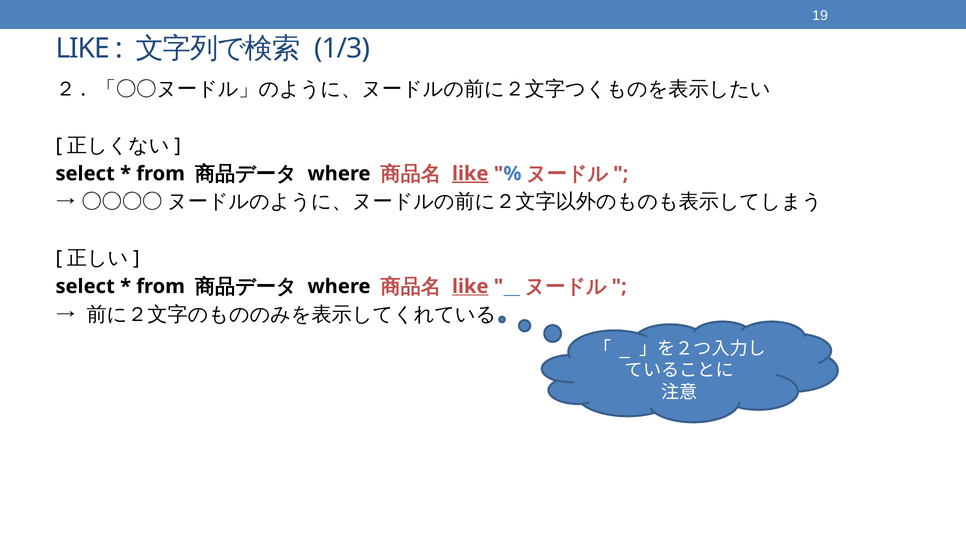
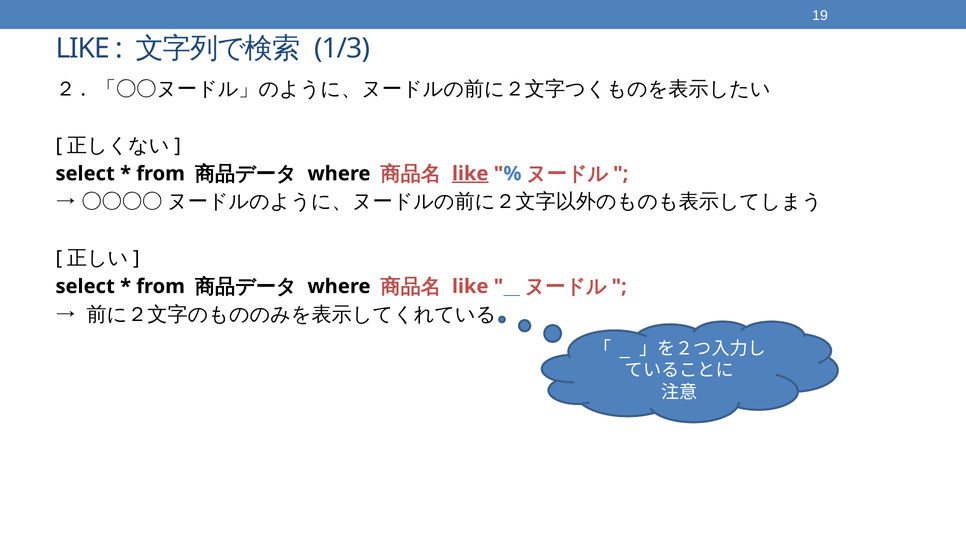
like underline: present -> none (470, 287)
